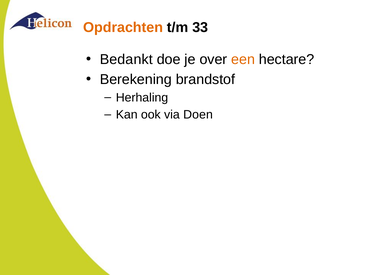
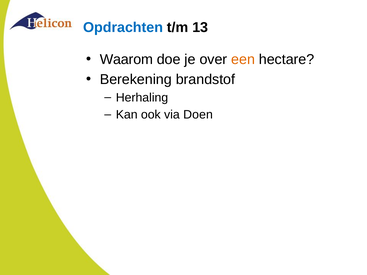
Opdrachten colour: orange -> blue (123, 27)
33: 33 -> 13 (200, 27)
Bedankt: Bedankt -> Waarom (126, 59)
